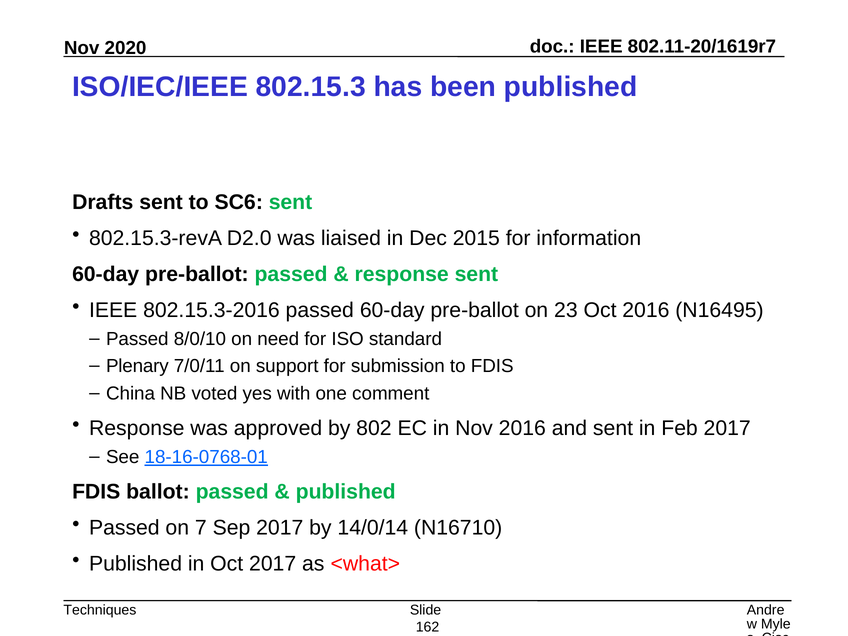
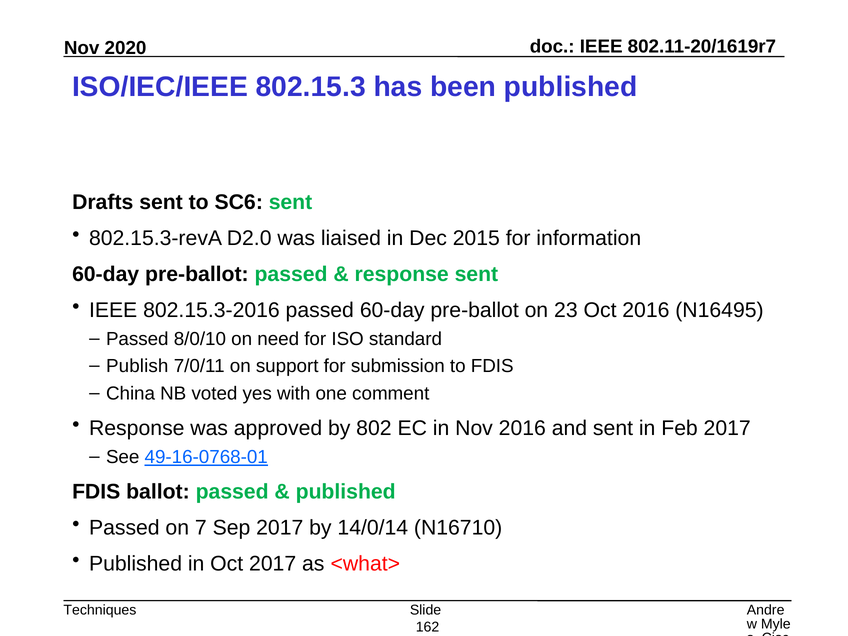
Plenary: Plenary -> Publish (137, 366)
18-16-0768-01: 18-16-0768-01 -> 49-16-0768-01 (206, 457)
